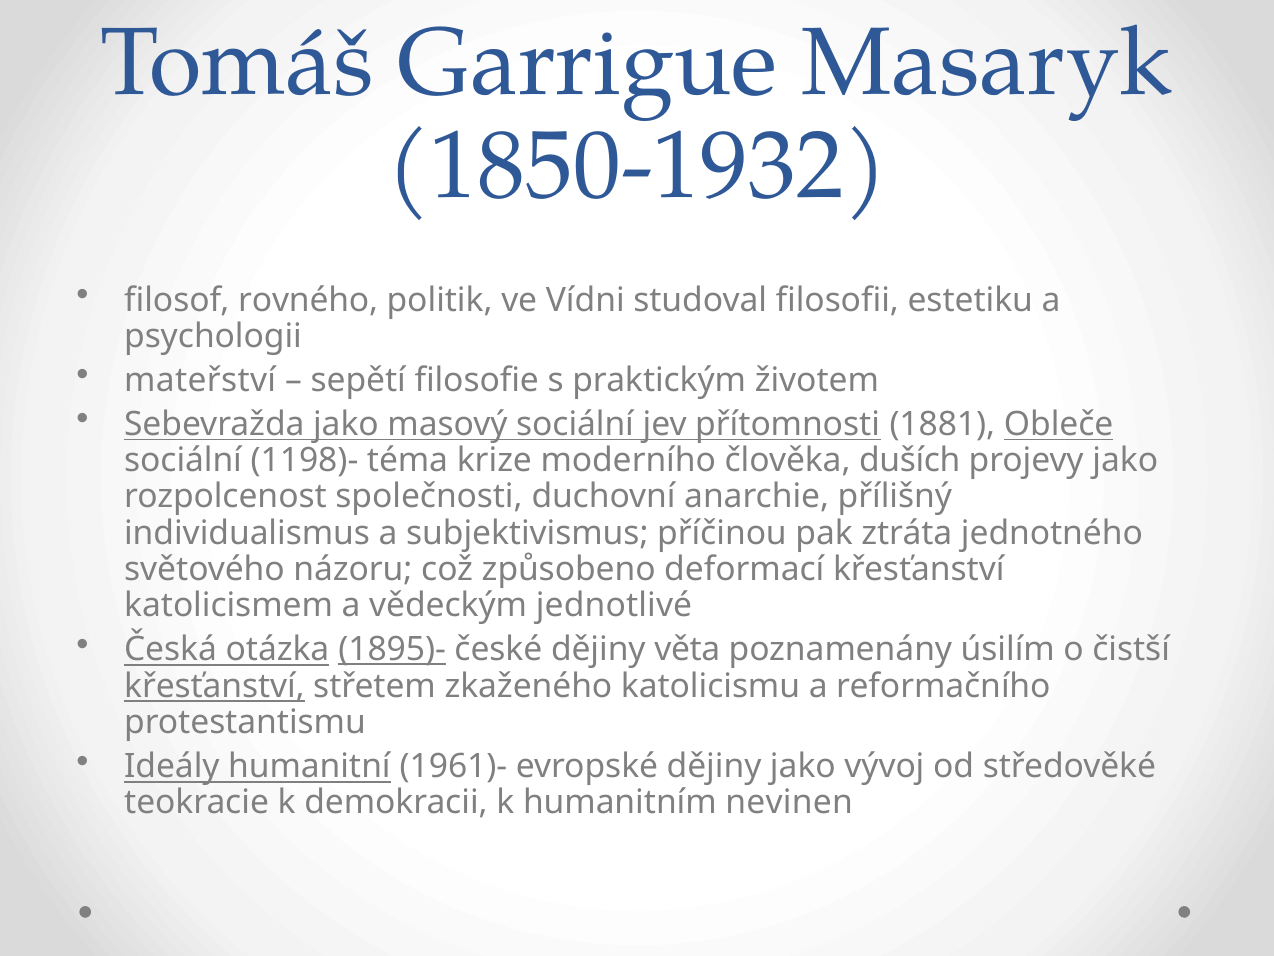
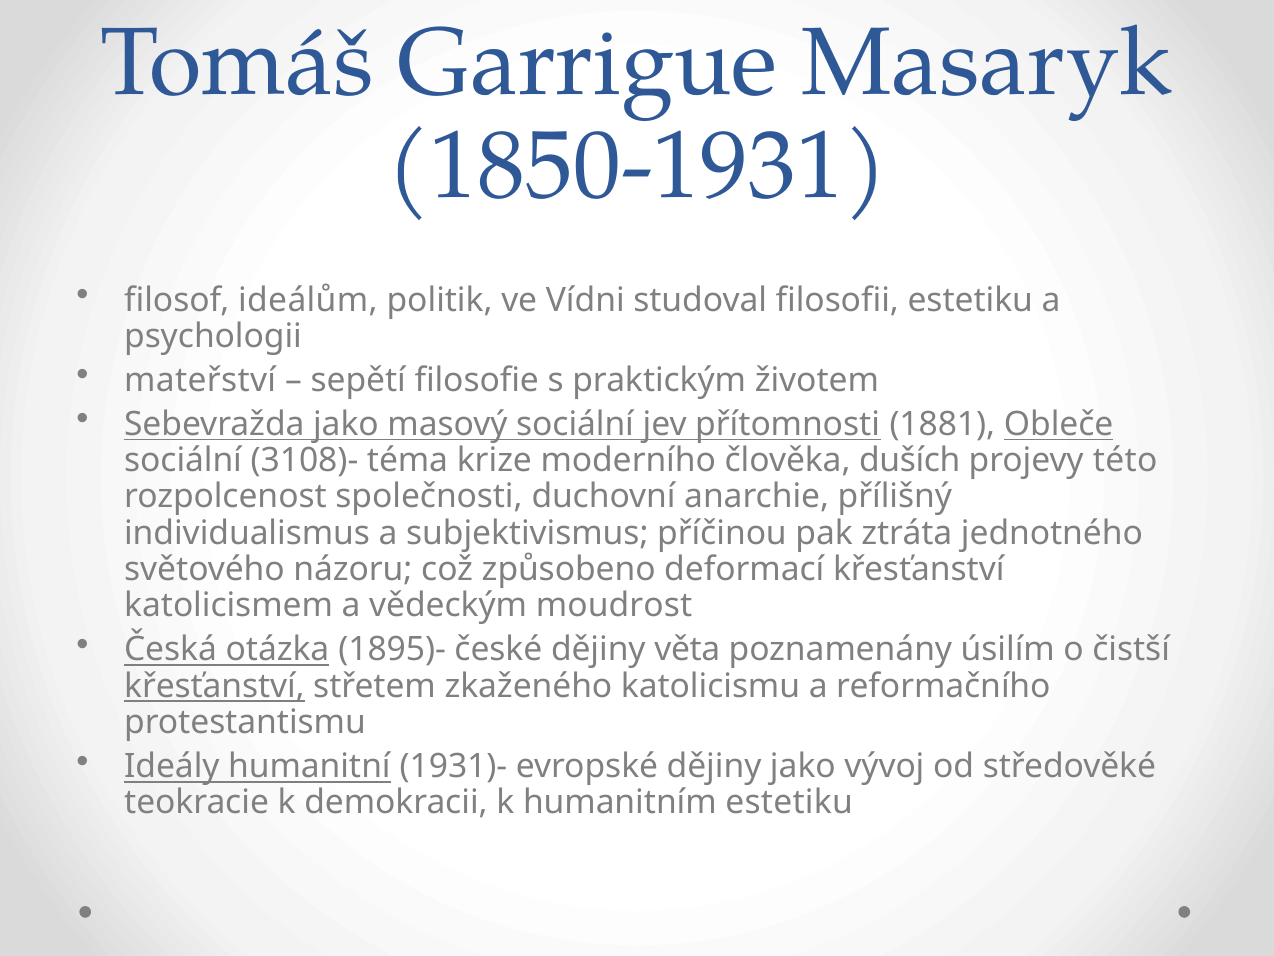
1850-1932: 1850-1932 -> 1850-1931 (637, 166)
rovného: rovného -> ideálům (308, 300)
1198)-: 1198)- -> 3108)- (304, 460)
projevy jako: jako -> této (1125, 460)
jednotlivé: jednotlivé -> moudrost (614, 606)
1895)- underline: present -> none (392, 649)
1961)-: 1961)- -> 1931)- (453, 766)
humanitním nevinen: nevinen -> estetiku (789, 802)
